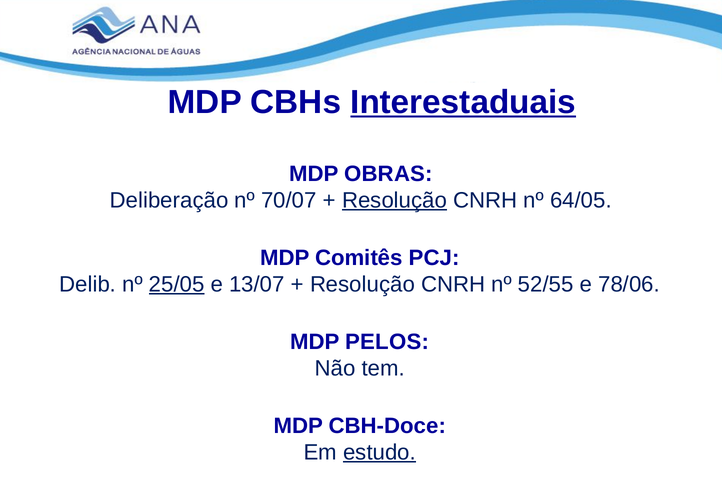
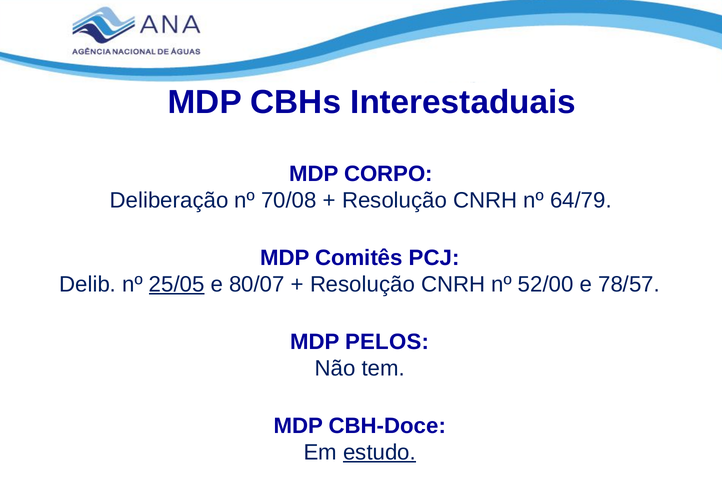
Interestaduais underline: present -> none (463, 102)
OBRAS: OBRAS -> CORPO (389, 174)
70/07: 70/07 -> 70/08 (289, 200)
Resolução underline: present -> none (395, 200)
64/05: 64/05 -> 64/79 (581, 200)
13/07: 13/07 -> 80/07 (257, 284)
52/55: 52/55 -> 52/00 (546, 284)
78/06: 78/06 -> 78/57 (629, 284)
